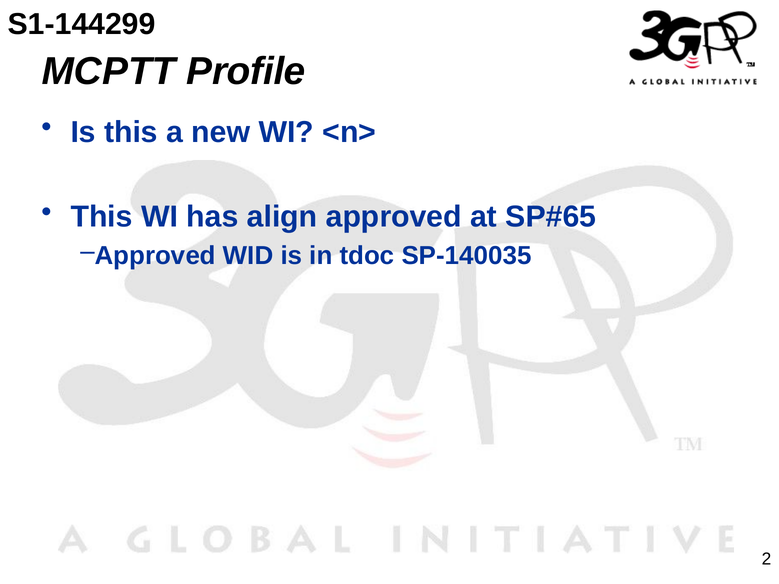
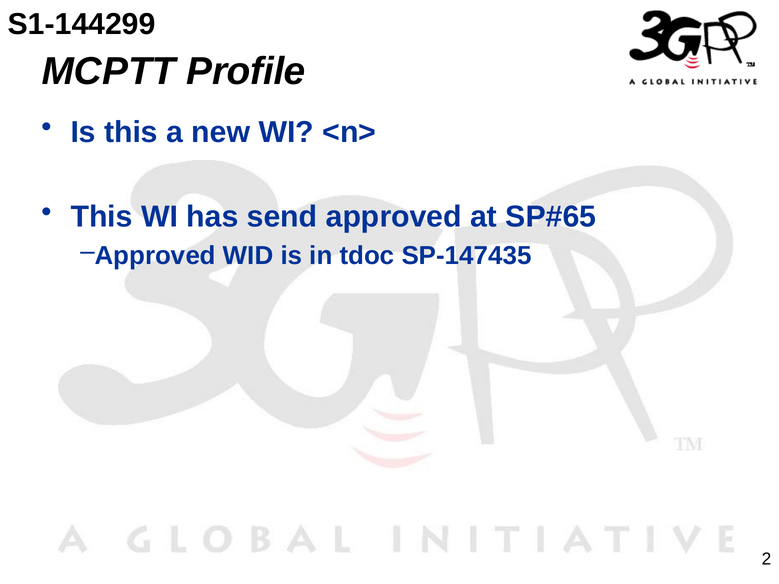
align: align -> send (282, 217)
SP-140035: SP-140035 -> SP-147435 (467, 256)
